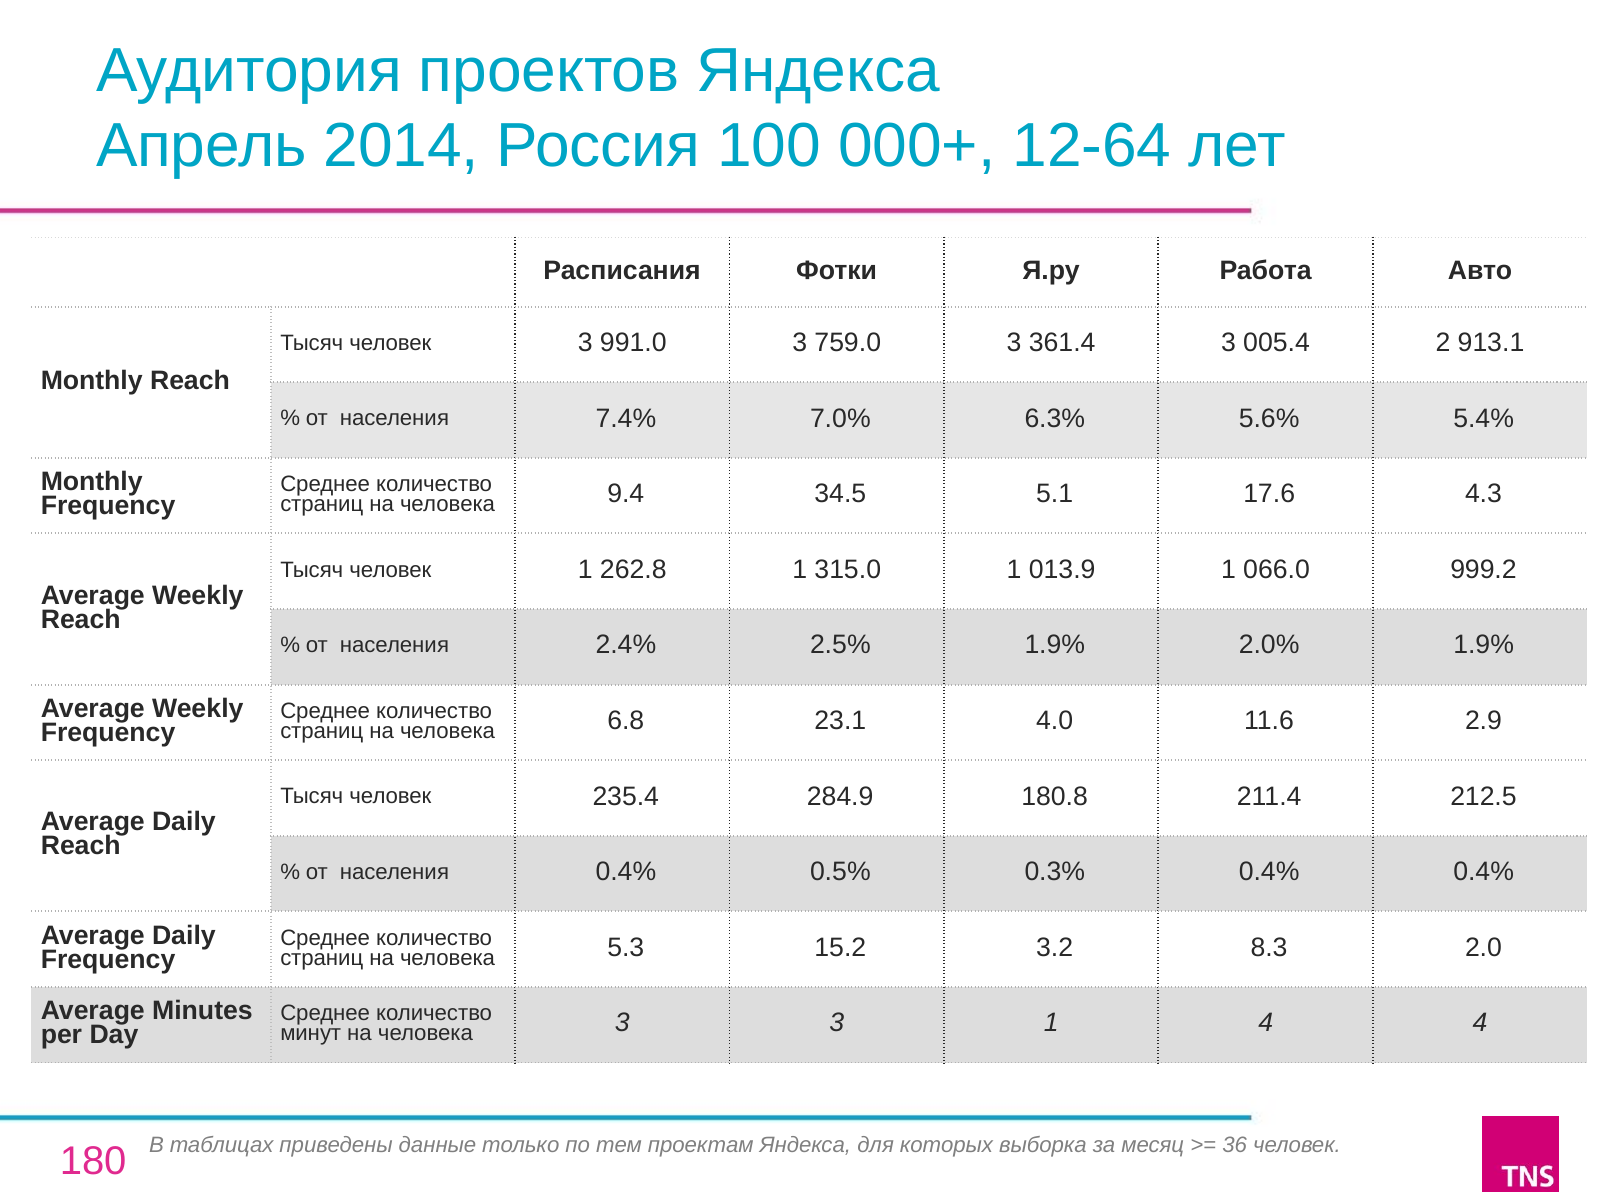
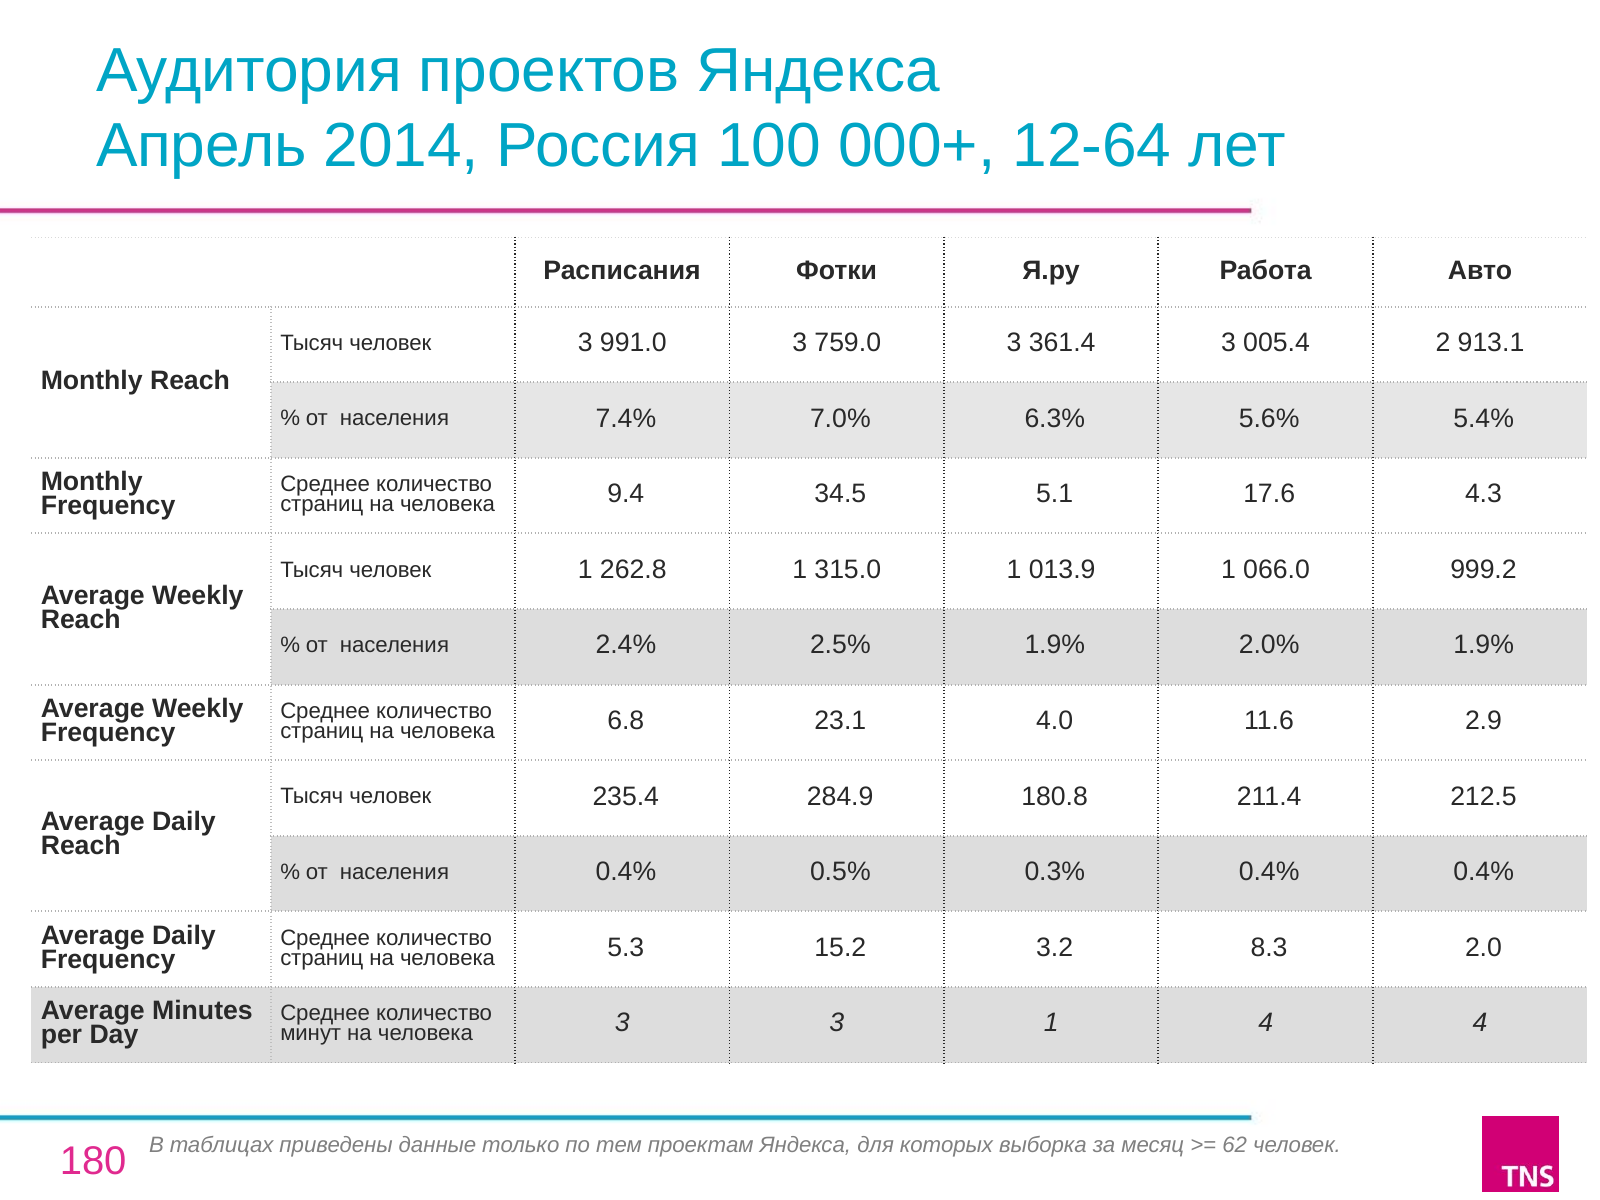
36: 36 -> 62 (1235, 1145)
